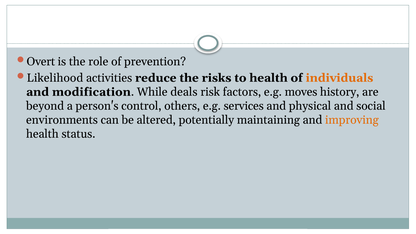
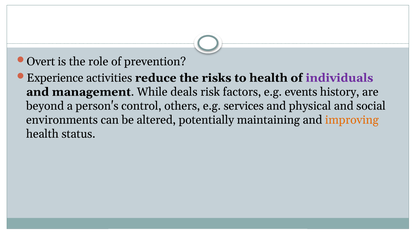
Likelihood: Likelihood -> Experience (55, 78)
individuals colour: orange -> purple (339, 78)
modification: modification -> management (91, 92)
moves: moves -> events (301, 92)
